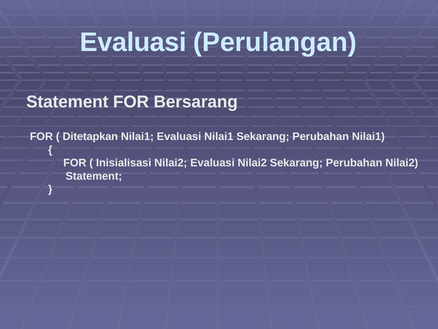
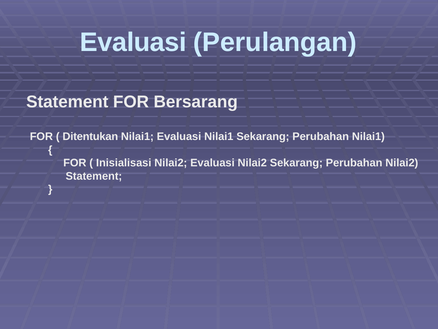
Ditetapkan: Ditetapkan -> Ditentukan (90, 136)
